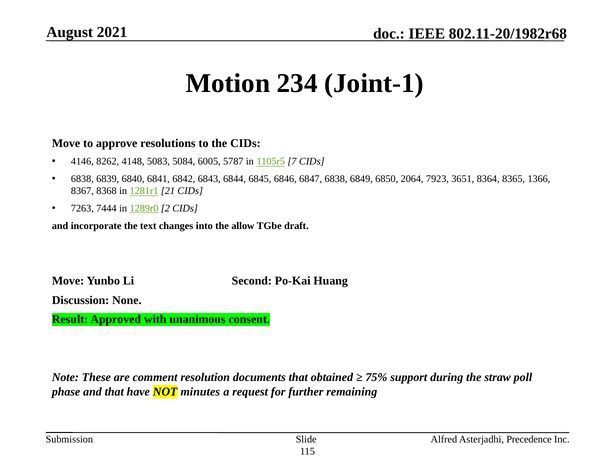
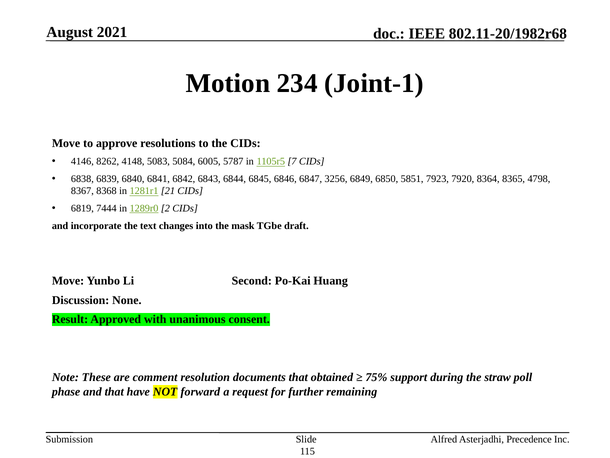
6847 6838: 6838 -> 3256 (336, 179)
2064: 2064 -> 5851 (412, 179)
3651: 3651 -> 7920 (463, 179)
1366: 1366 -> 4798 (539, 179)
7263: 7263 -> 6819 (82, 208)
allow: allow -> mask (243, 225)
minutes: minutes -> forward (200, 391)
